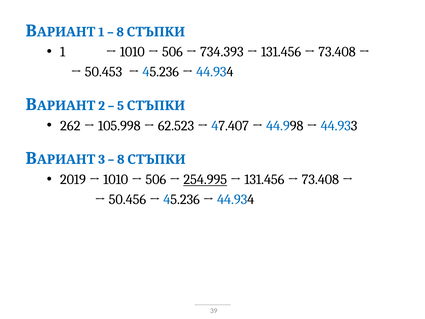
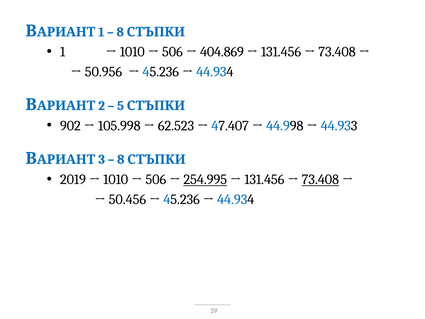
734.393: 734.393 -> 404.869 (222, 52)
50.453: 50.453 -> 50.956 (103, 72)
262: 262 -> 902 (70, 126)
73.408 underline: none -> present (320, 179)
